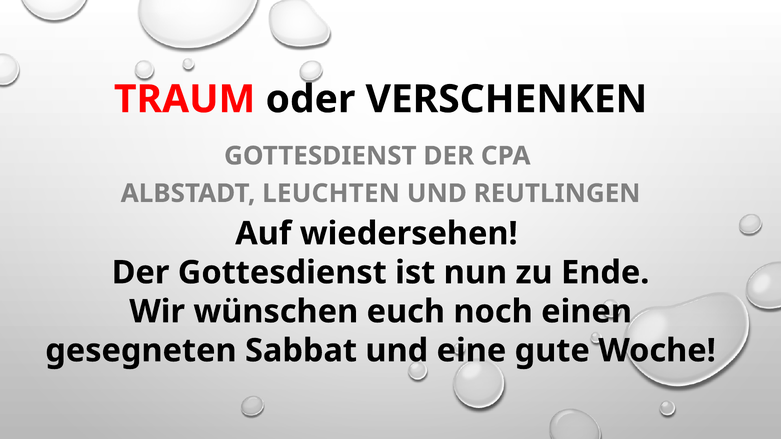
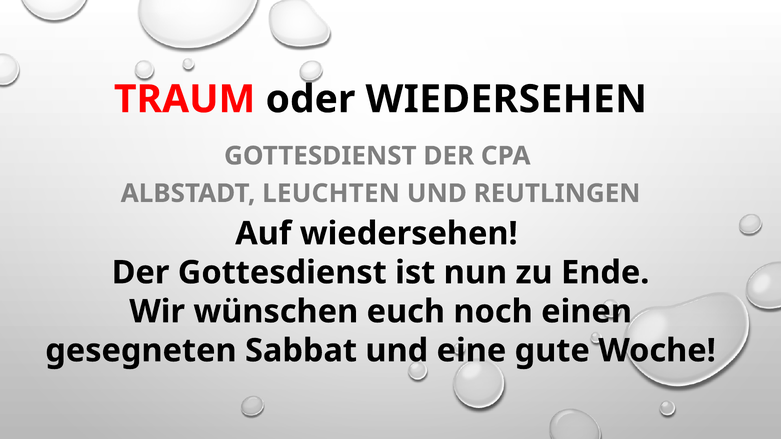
oder VERSCHENKEN: VERSCHENKEN -> WIEDERSEHEN (506, 99)
